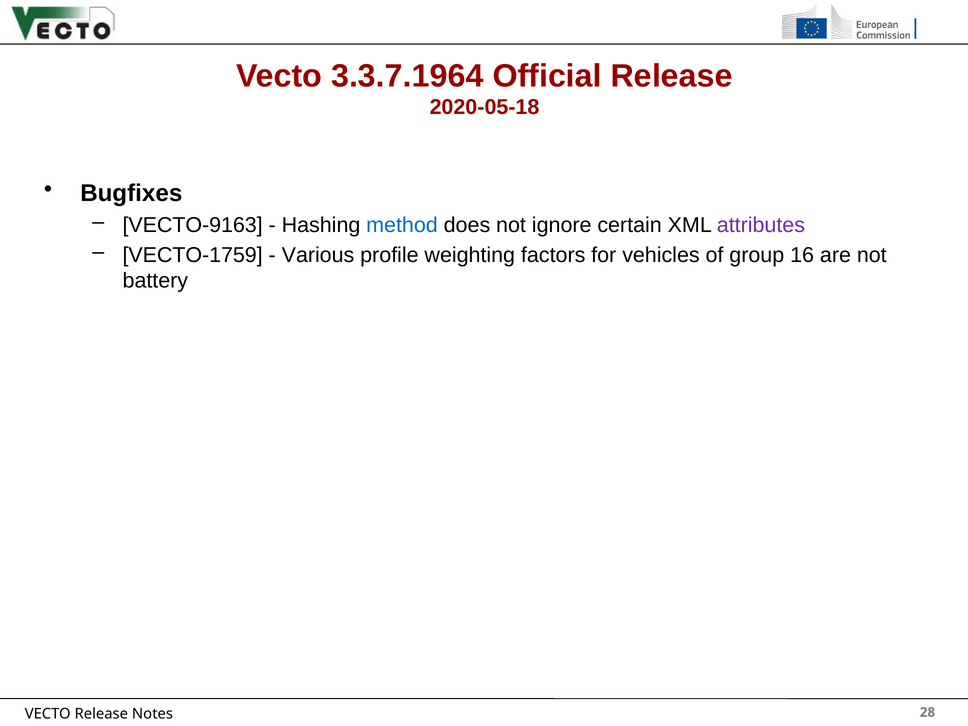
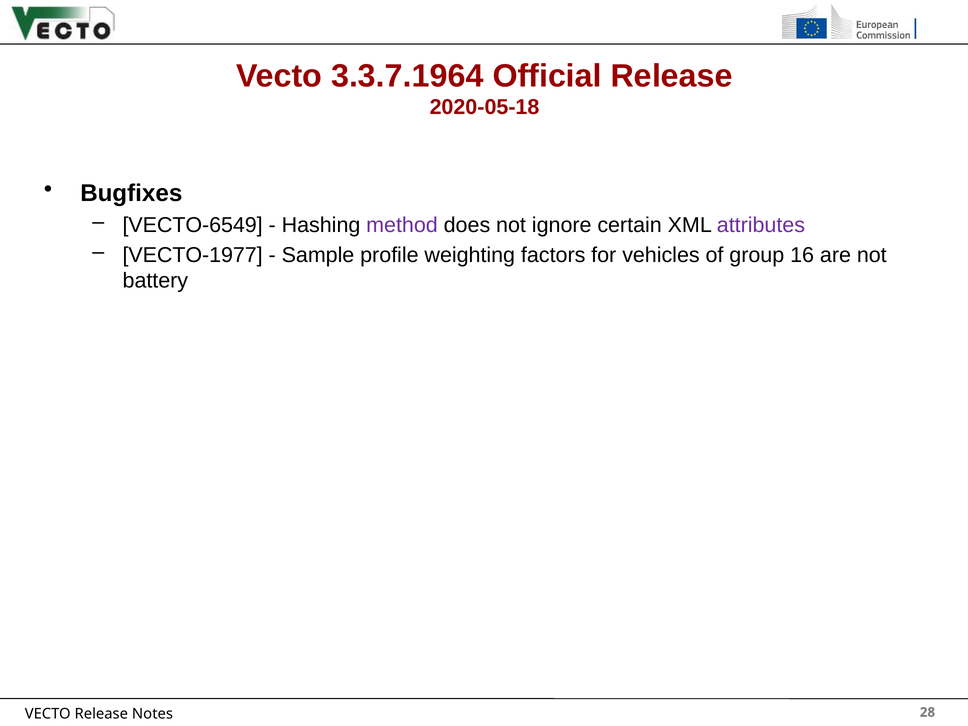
VECTO-9163: VECTO-9163 -> VECTO-6549 (193, 225)
method colour: blue -> purple (402, 225)
VECTO-1759: VECTO-1759 -> VECTO-1977 (193, 255)
Various: Various -> Sample (318, 255)
